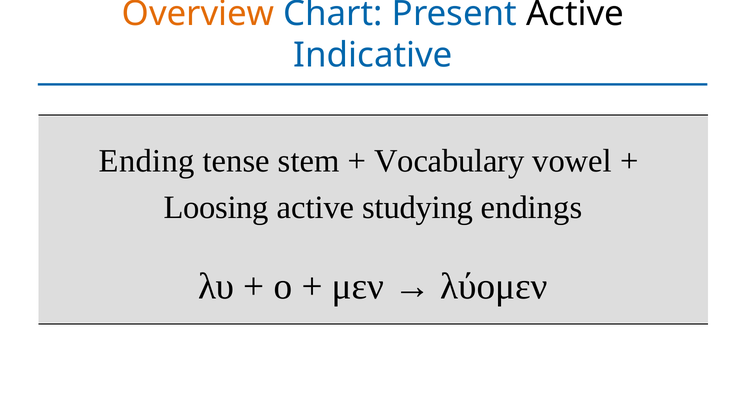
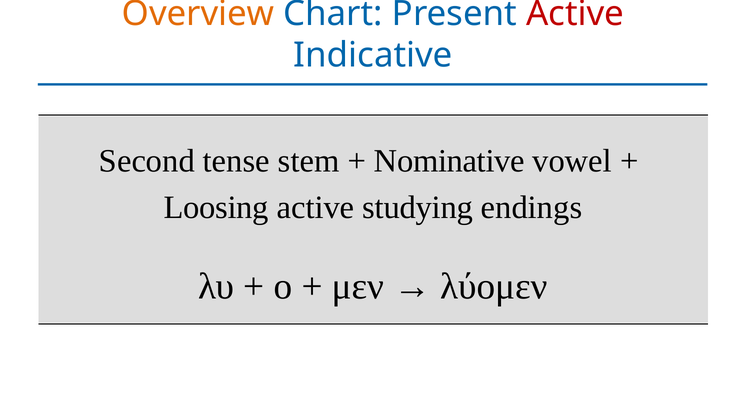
Active colour: black -> red (575, 13)
Ending: Ending -> Second (147, 161)
Vocabulary: Vocabulary -> Nominative (449, 161)
